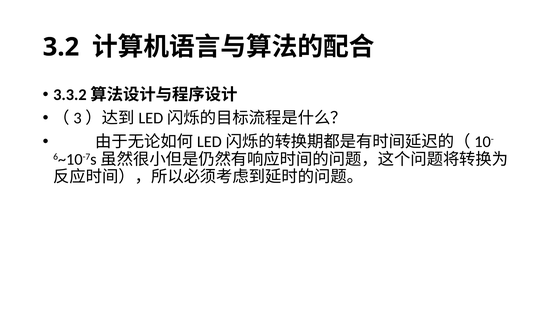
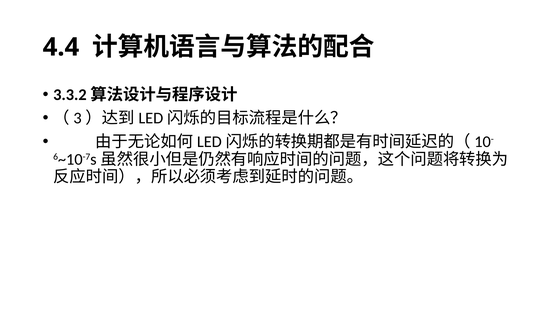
3.2: 3.2 -> 4.4 (61, 47)
